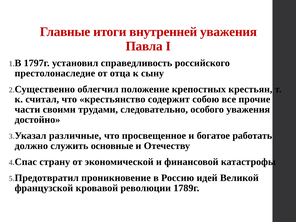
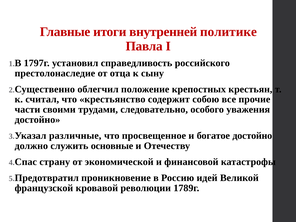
внутренней уважения: уважения -> политике (228, 32)
богатое работать: работать -> достойно (252, 136)
